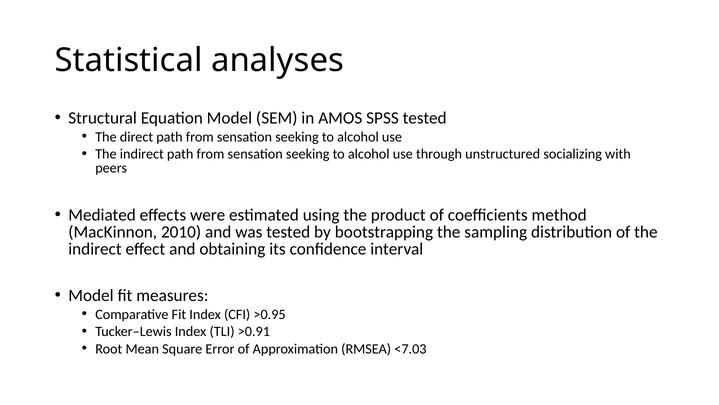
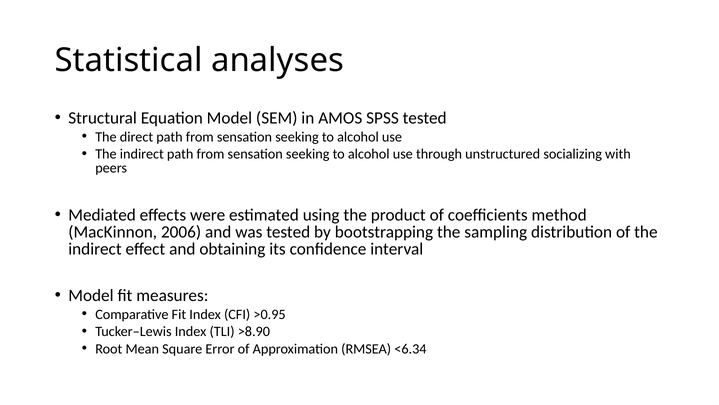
2010: 2010 -> 2006 (181, 232)
>0.91: >0.91 -> >8.90 (254, 331)
<7.03: <7.03 -> <6.34 (410, 348)
